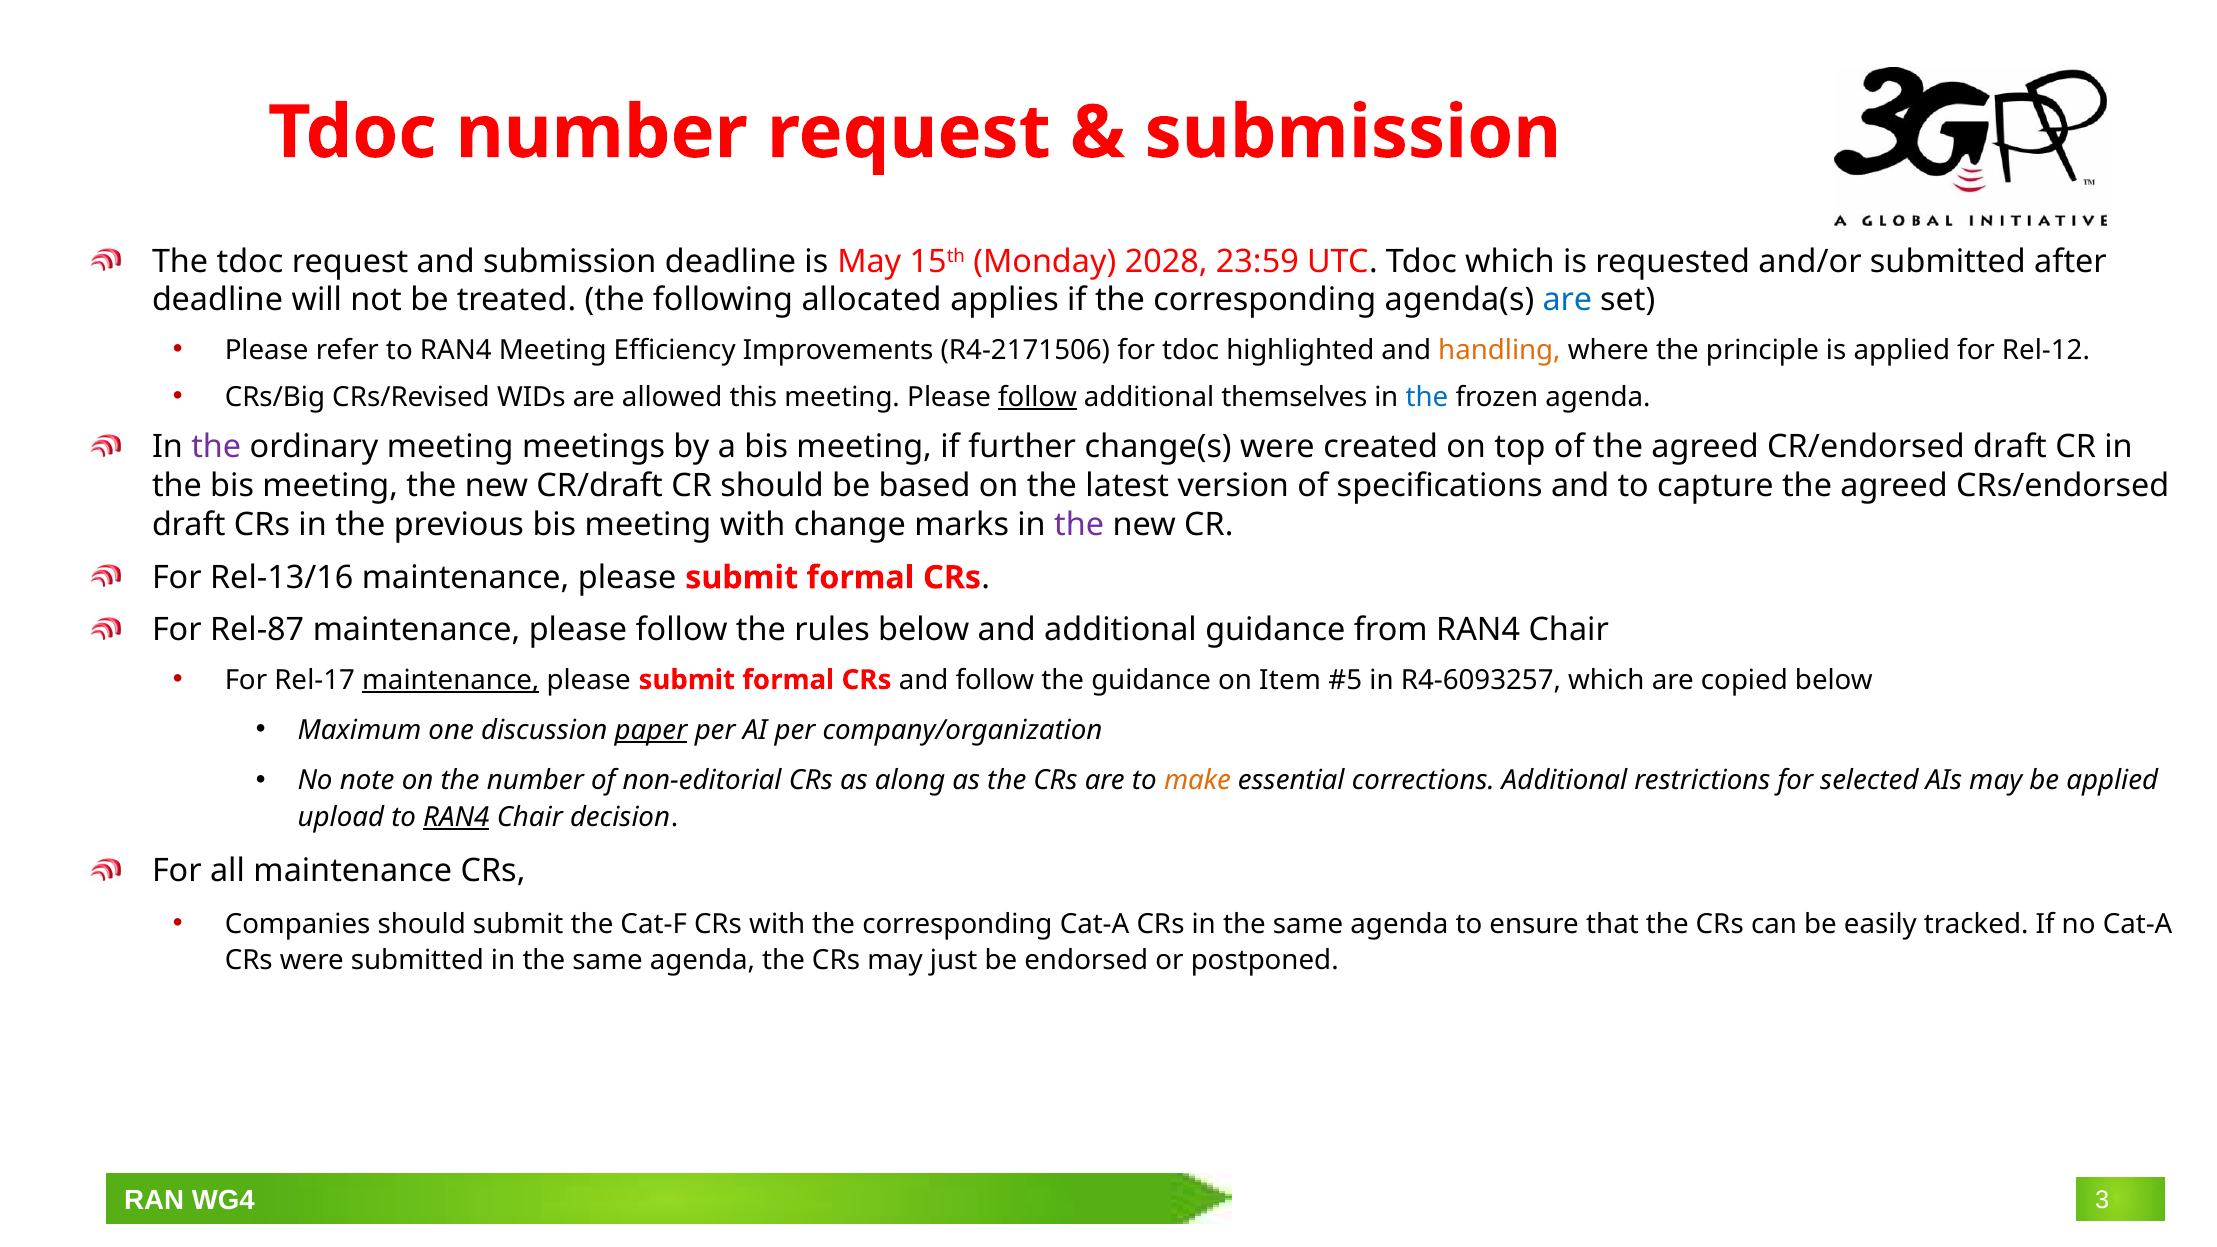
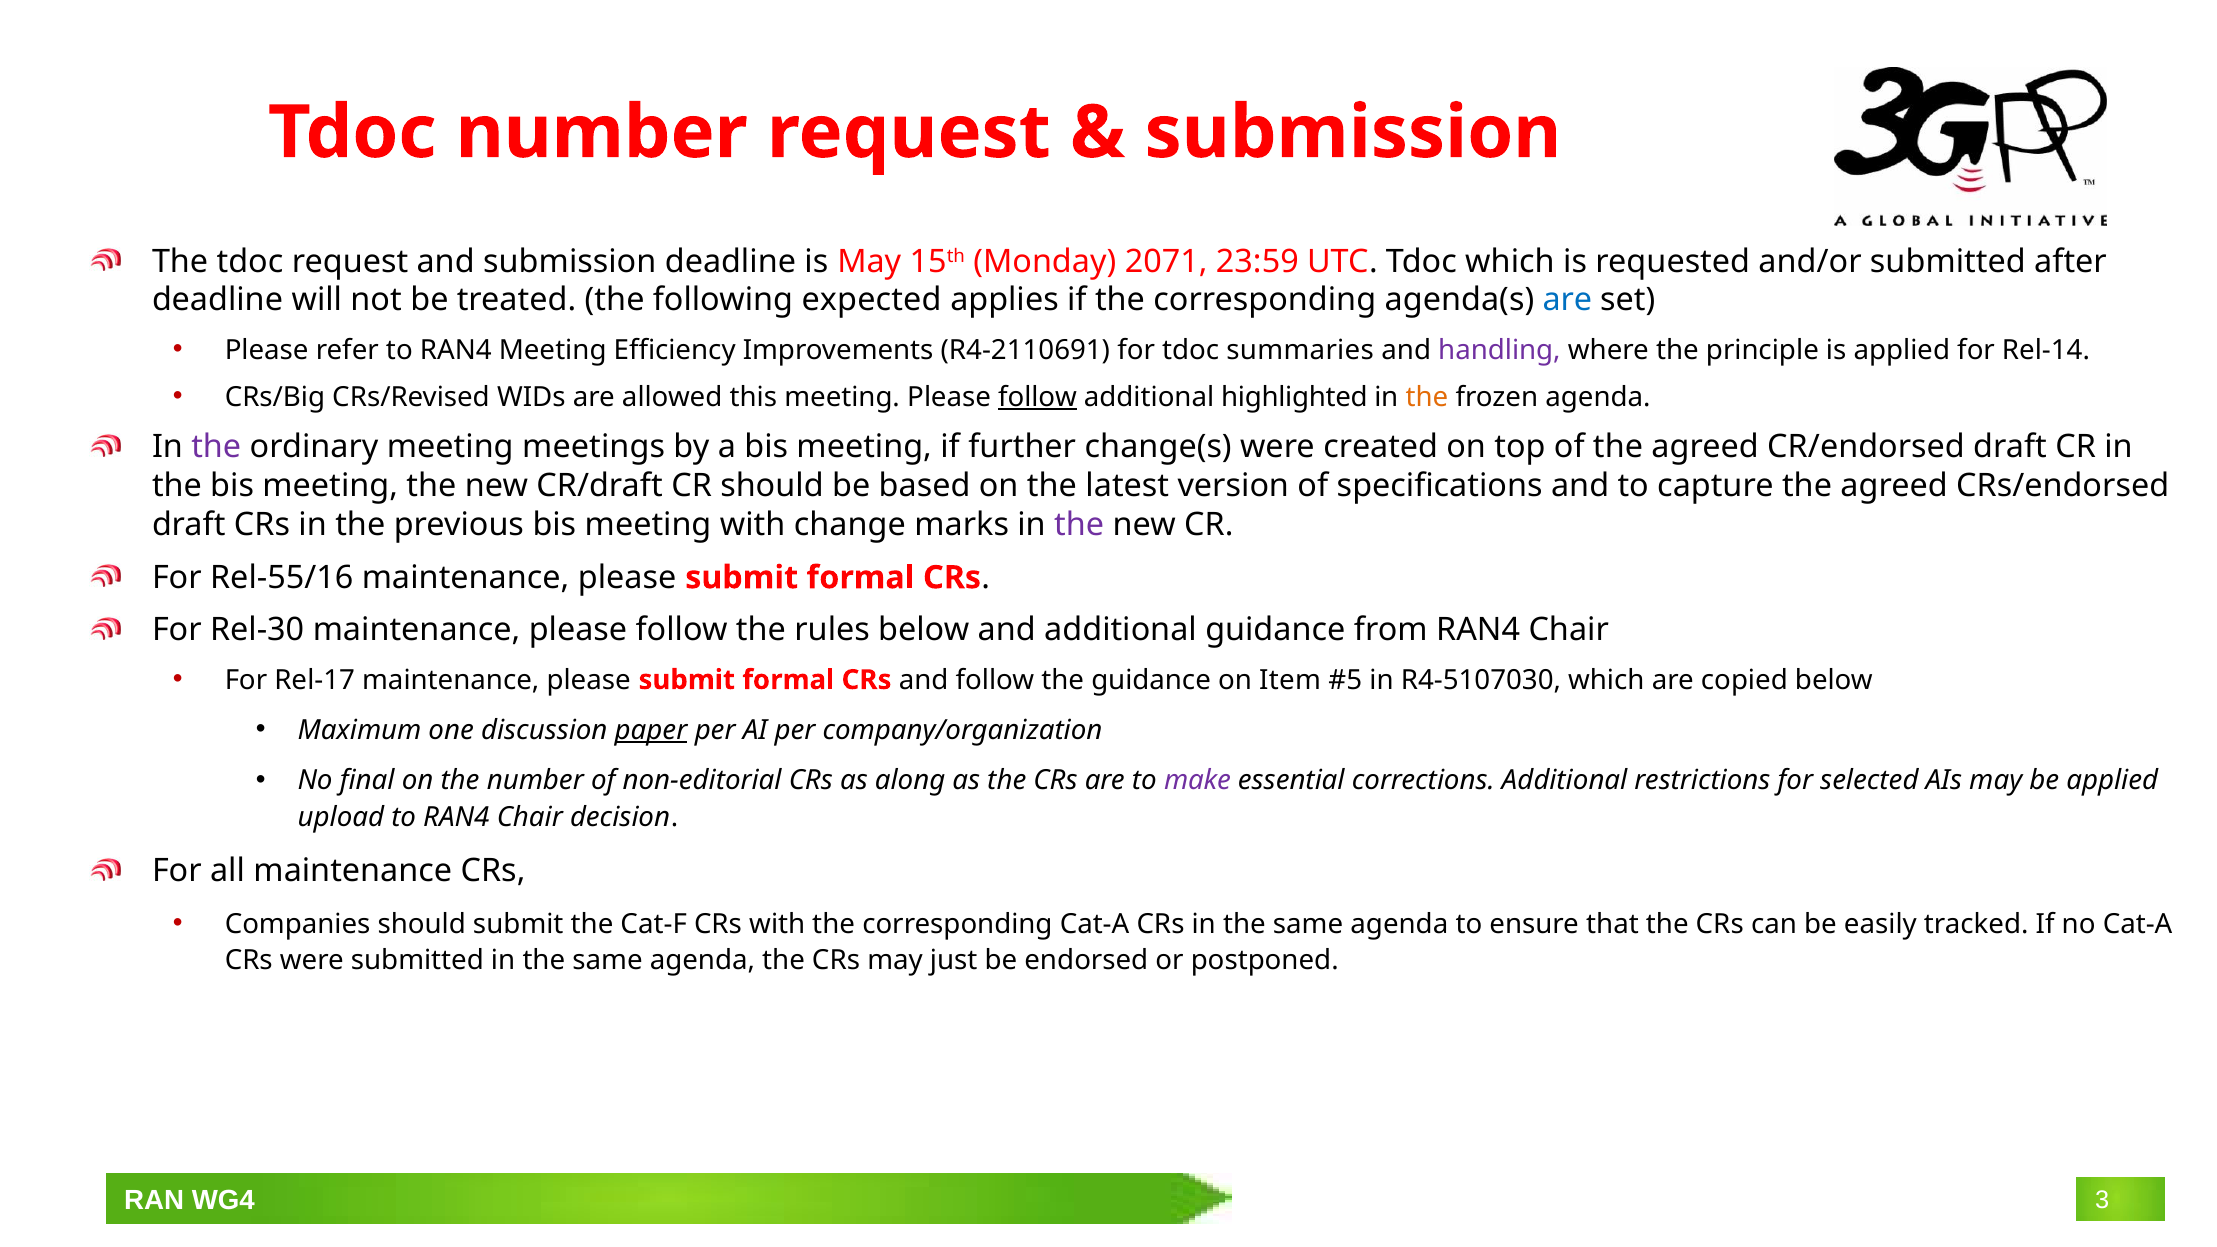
2028: 2028 -> 2071 (1166, 262)
allocated: allocated -> expected (872, 300)
R4-2171506: R4-2171506 -> R4-2110691 (1025, 350)
highlighted: highlighted -> summaries (1300, 350)
handling colour: orange -> purple (1499, 350)
Rel-12: Rel-12 -> Rel-14 (2046, 350)
themselves: themselves -> highlighted (1294, 397)
the colour: blue -> orange (1427, 397)
Rel-13/16: Rel-13/16 -> Rel-55/16 (282, 578)
Rel-87: Rel-87 -> Rel-30 (257, 630)
maintenance underline: present -> none (451, 680)
R4-6093257: R4-6093257 -> R4-5107030 (1481, 680)
note: note -> final (367, 781)
make colour: orange -> purple (1197, 781)
RAN4 underline: present -> none (456, 817)
